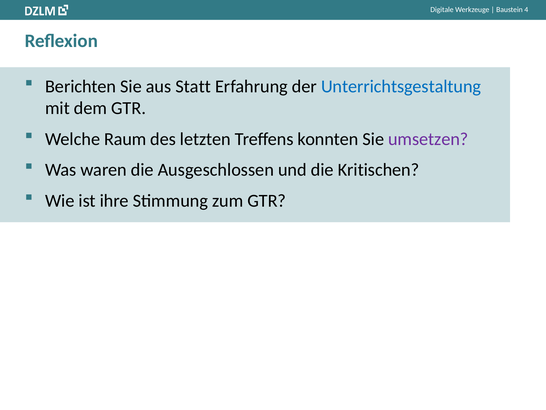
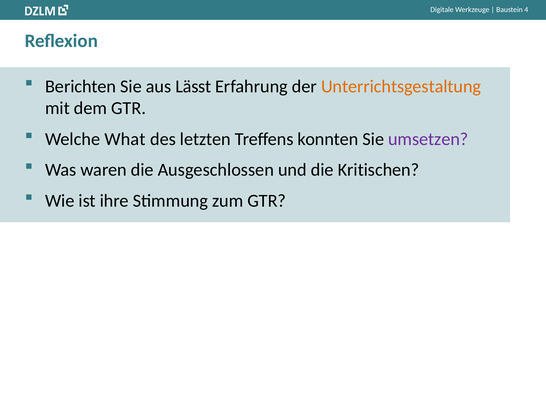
Statt: Statt -> Lässt (193, 86)
Unterrichtsgestaltung colour: blue -> orange (401, 86)
Raum: Raum -> What (125, 139)
